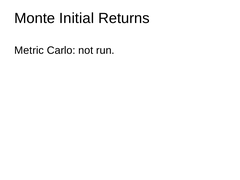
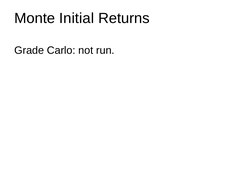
Metric: Metric -> Grade (29, 50)
